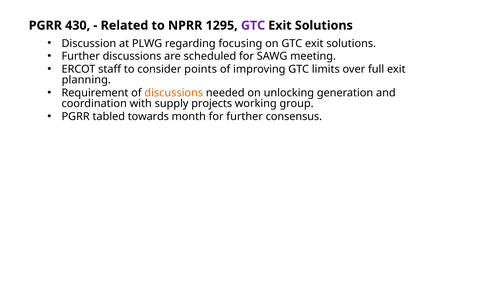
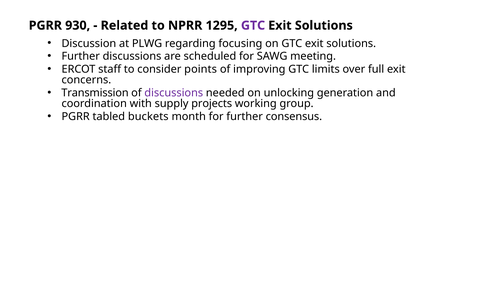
430: 430 -> 930 (78, 26)
planning: planning -> concerns (86, 80)
Requirement: Requirement -> Transmission (95, 93)
discussions colour: orange -> purple (174, 93)
towards: towards -> buckets (148, 117)
